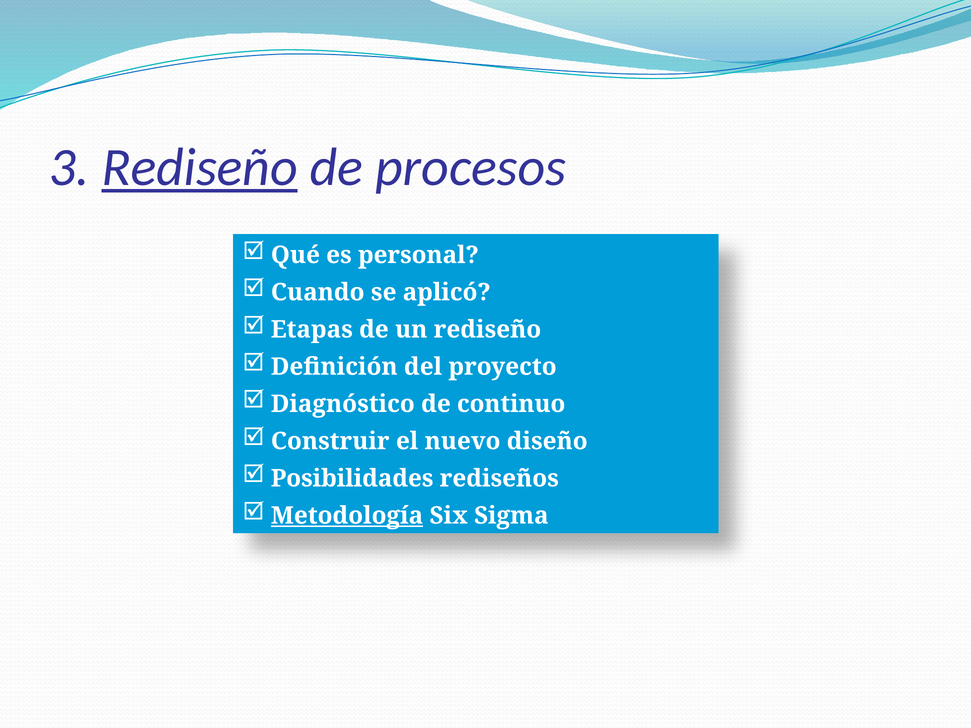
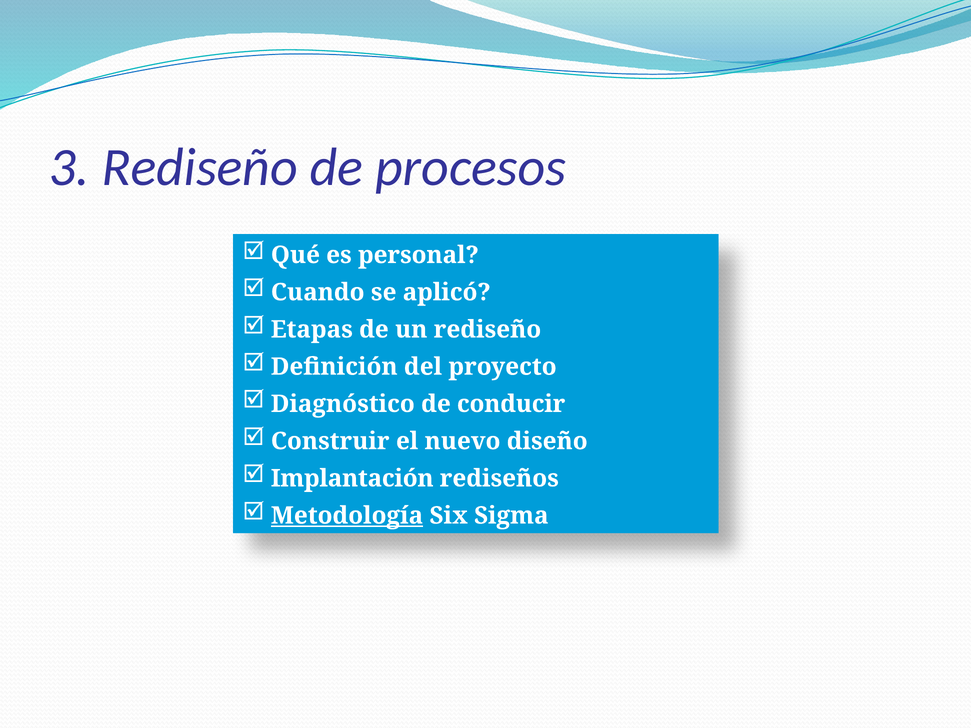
Rediseño underline: present -> none (200, 168)
continuo: continuo -> conducir (511, 404)
Posibilidades: Posibilidades -> Implantación (352, 479)
